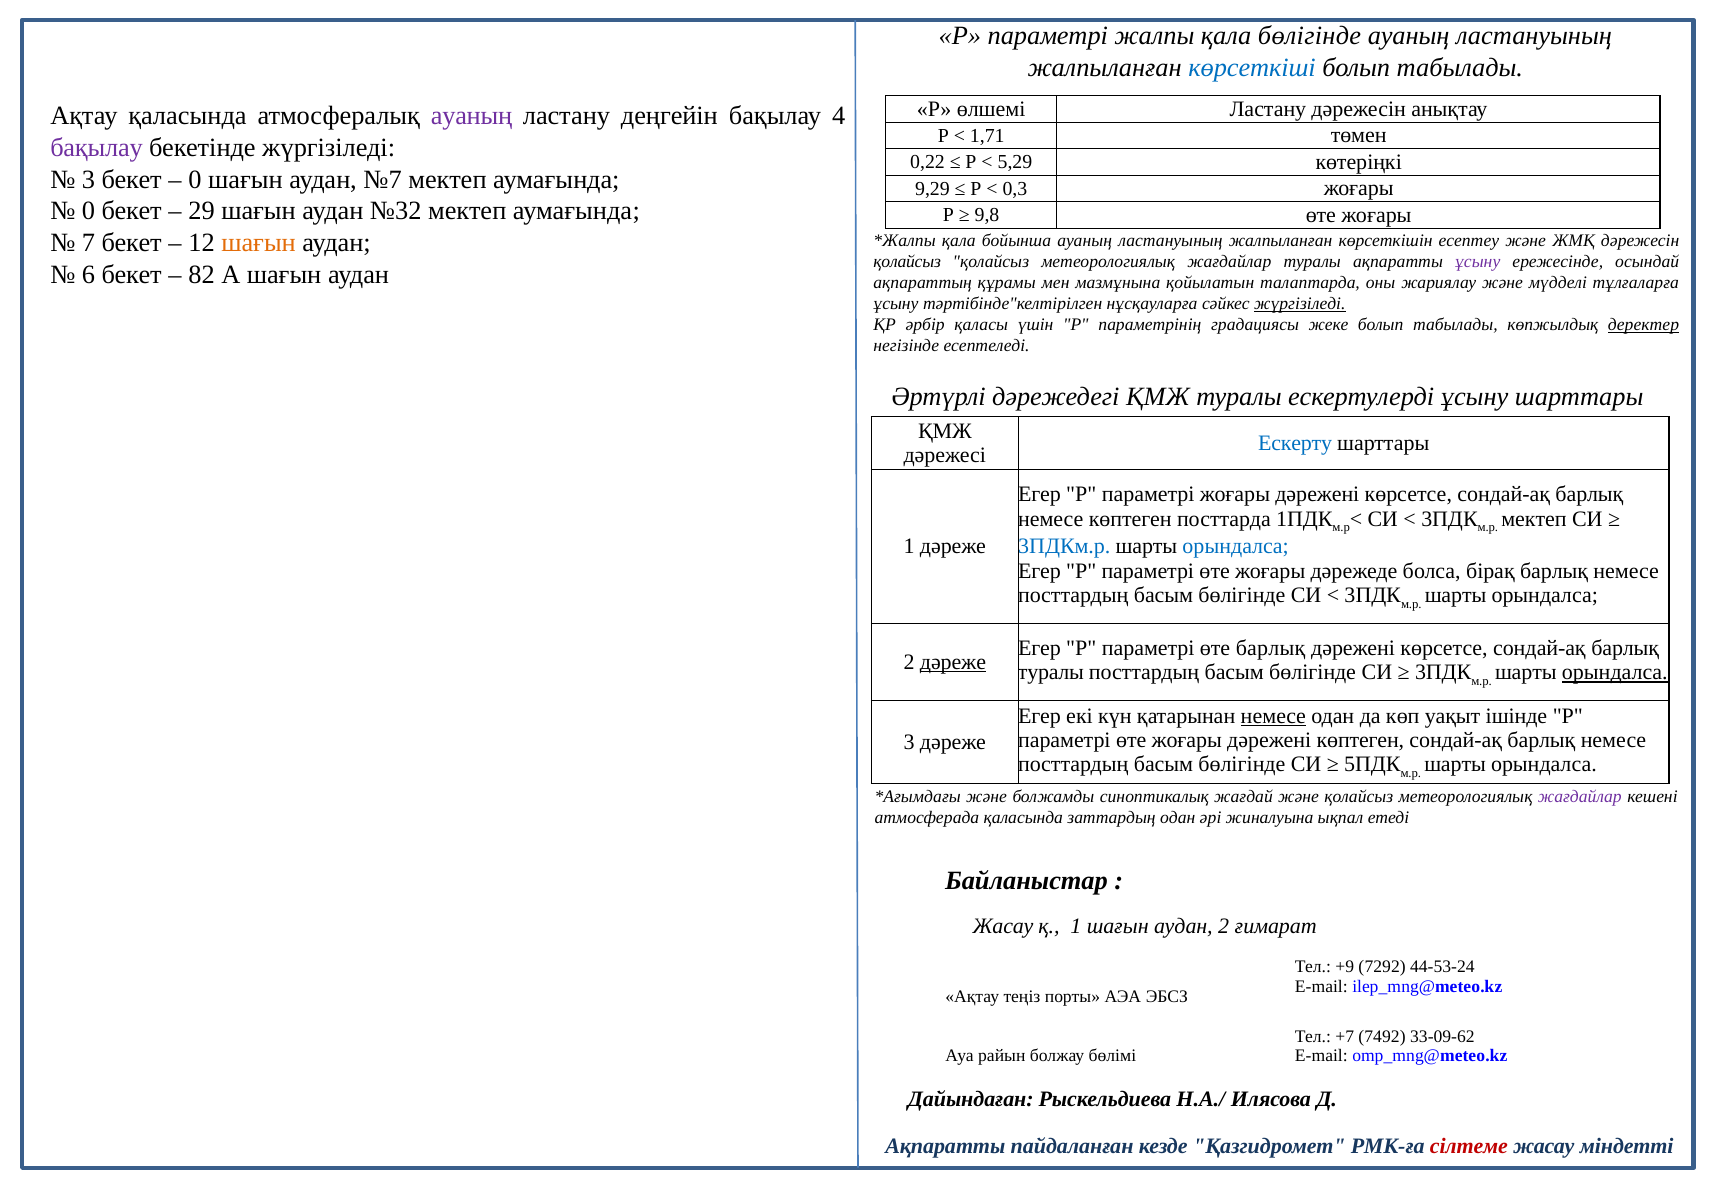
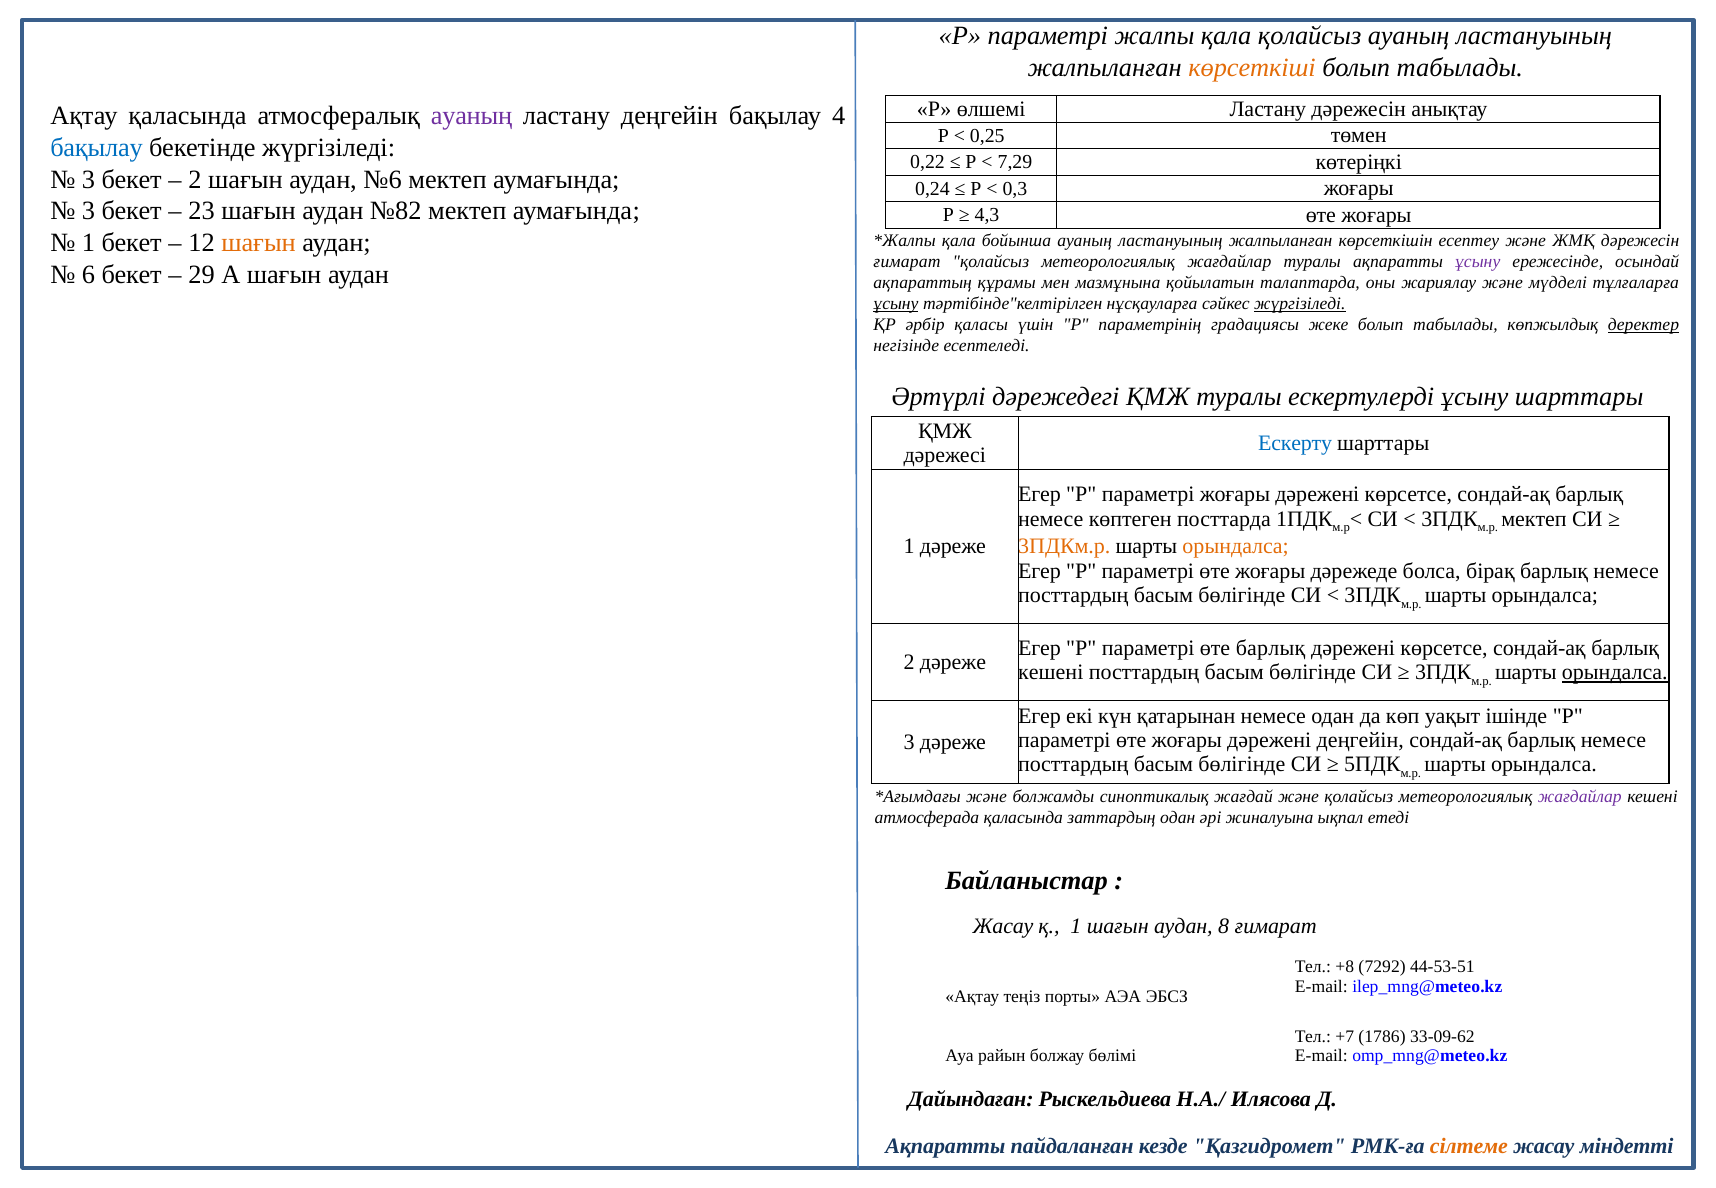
қала бөлігінде: бөлігінде -> қолайсыз (1310, 36)
көрсеткіші colour: blue -> orange (1252, 68)
1,71: 1,71 -> 0,25 (987, 136)
бақылау colour: purple -> blue (96, 148)
5,29: 5,29 -> 7,29 (1015, 162)
0: 0 -> 2 (195, 180)
№7: №7 -> №6 (383, 180)
9,29: 9,29 -> 0,24 (932, 189)
0: 0 -> 3 (89, 211)
29: 29 -> 23 (202, 211)
№32: №32 -> №82 (396, 211)
9,8: 9,8 -> 4,3 (987, 215)
7: 7 -> 1 (89, 243)
қолайсыз: қолайсыз -> ғимарат (907, 262)
82: 82 -> 29 (202, 275)
ұсыну underline: none -> present (896, 304)
3ПДКм.р colour: blue -> orange (1064, 547)
орындалса colour: blue -> orange (1236, 547)
дәреже underline: present -> none (953, 662)
туралы: туралы -> кешені (1051, 672)
немесе underline: present -> none (1273, 716)
дәрежені көптеген: көптеген -> деңгейін (1360, 740)
аудан 2: 2 -> 8 (1224, 926)
+9: +9 -> +8 (1345, 967)
44-53-24: 44-53-24 -> 44-53-51 (1442, 967)
7492: 7492 -> 1786 (1382, 1036)
сілтеме colour: red -> orange (1469, 1146)
